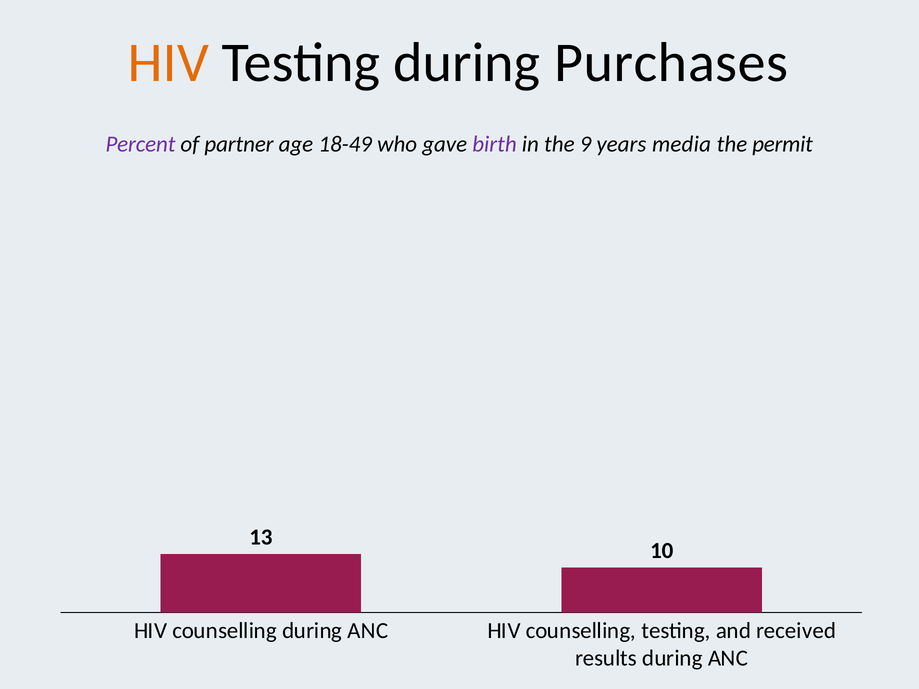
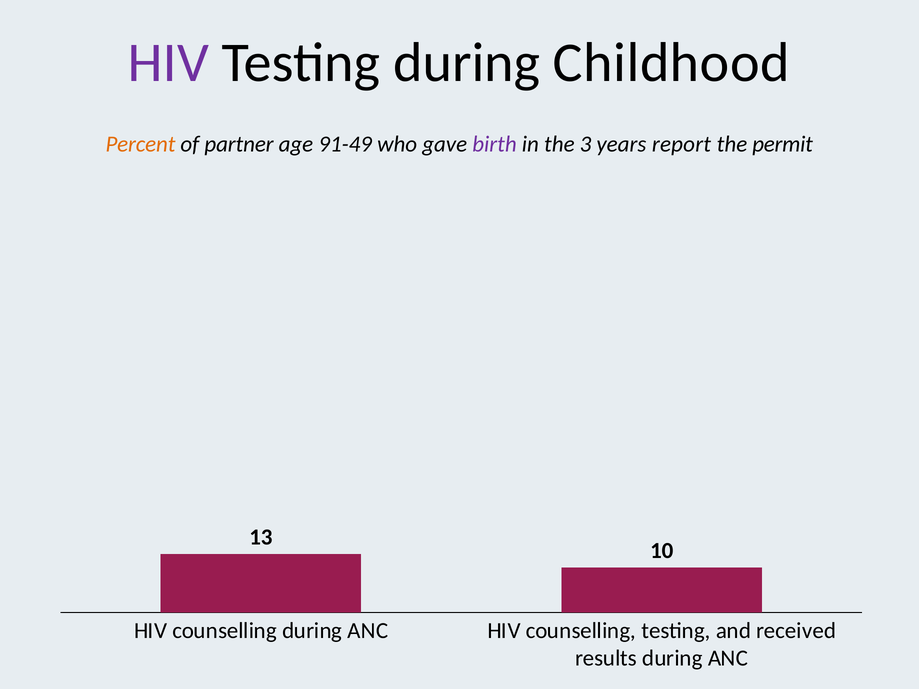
HIV colour: orange -> purple (168, 63)
Purchases: Purchases -> Childhood (671, 63)
Percent colour: purple -> orange (140, 144)
18-49: 18-49 -> 91-49 (345, 144)
9: 9 -> 3 (585, 144)
media: media -> report (681, 144)
